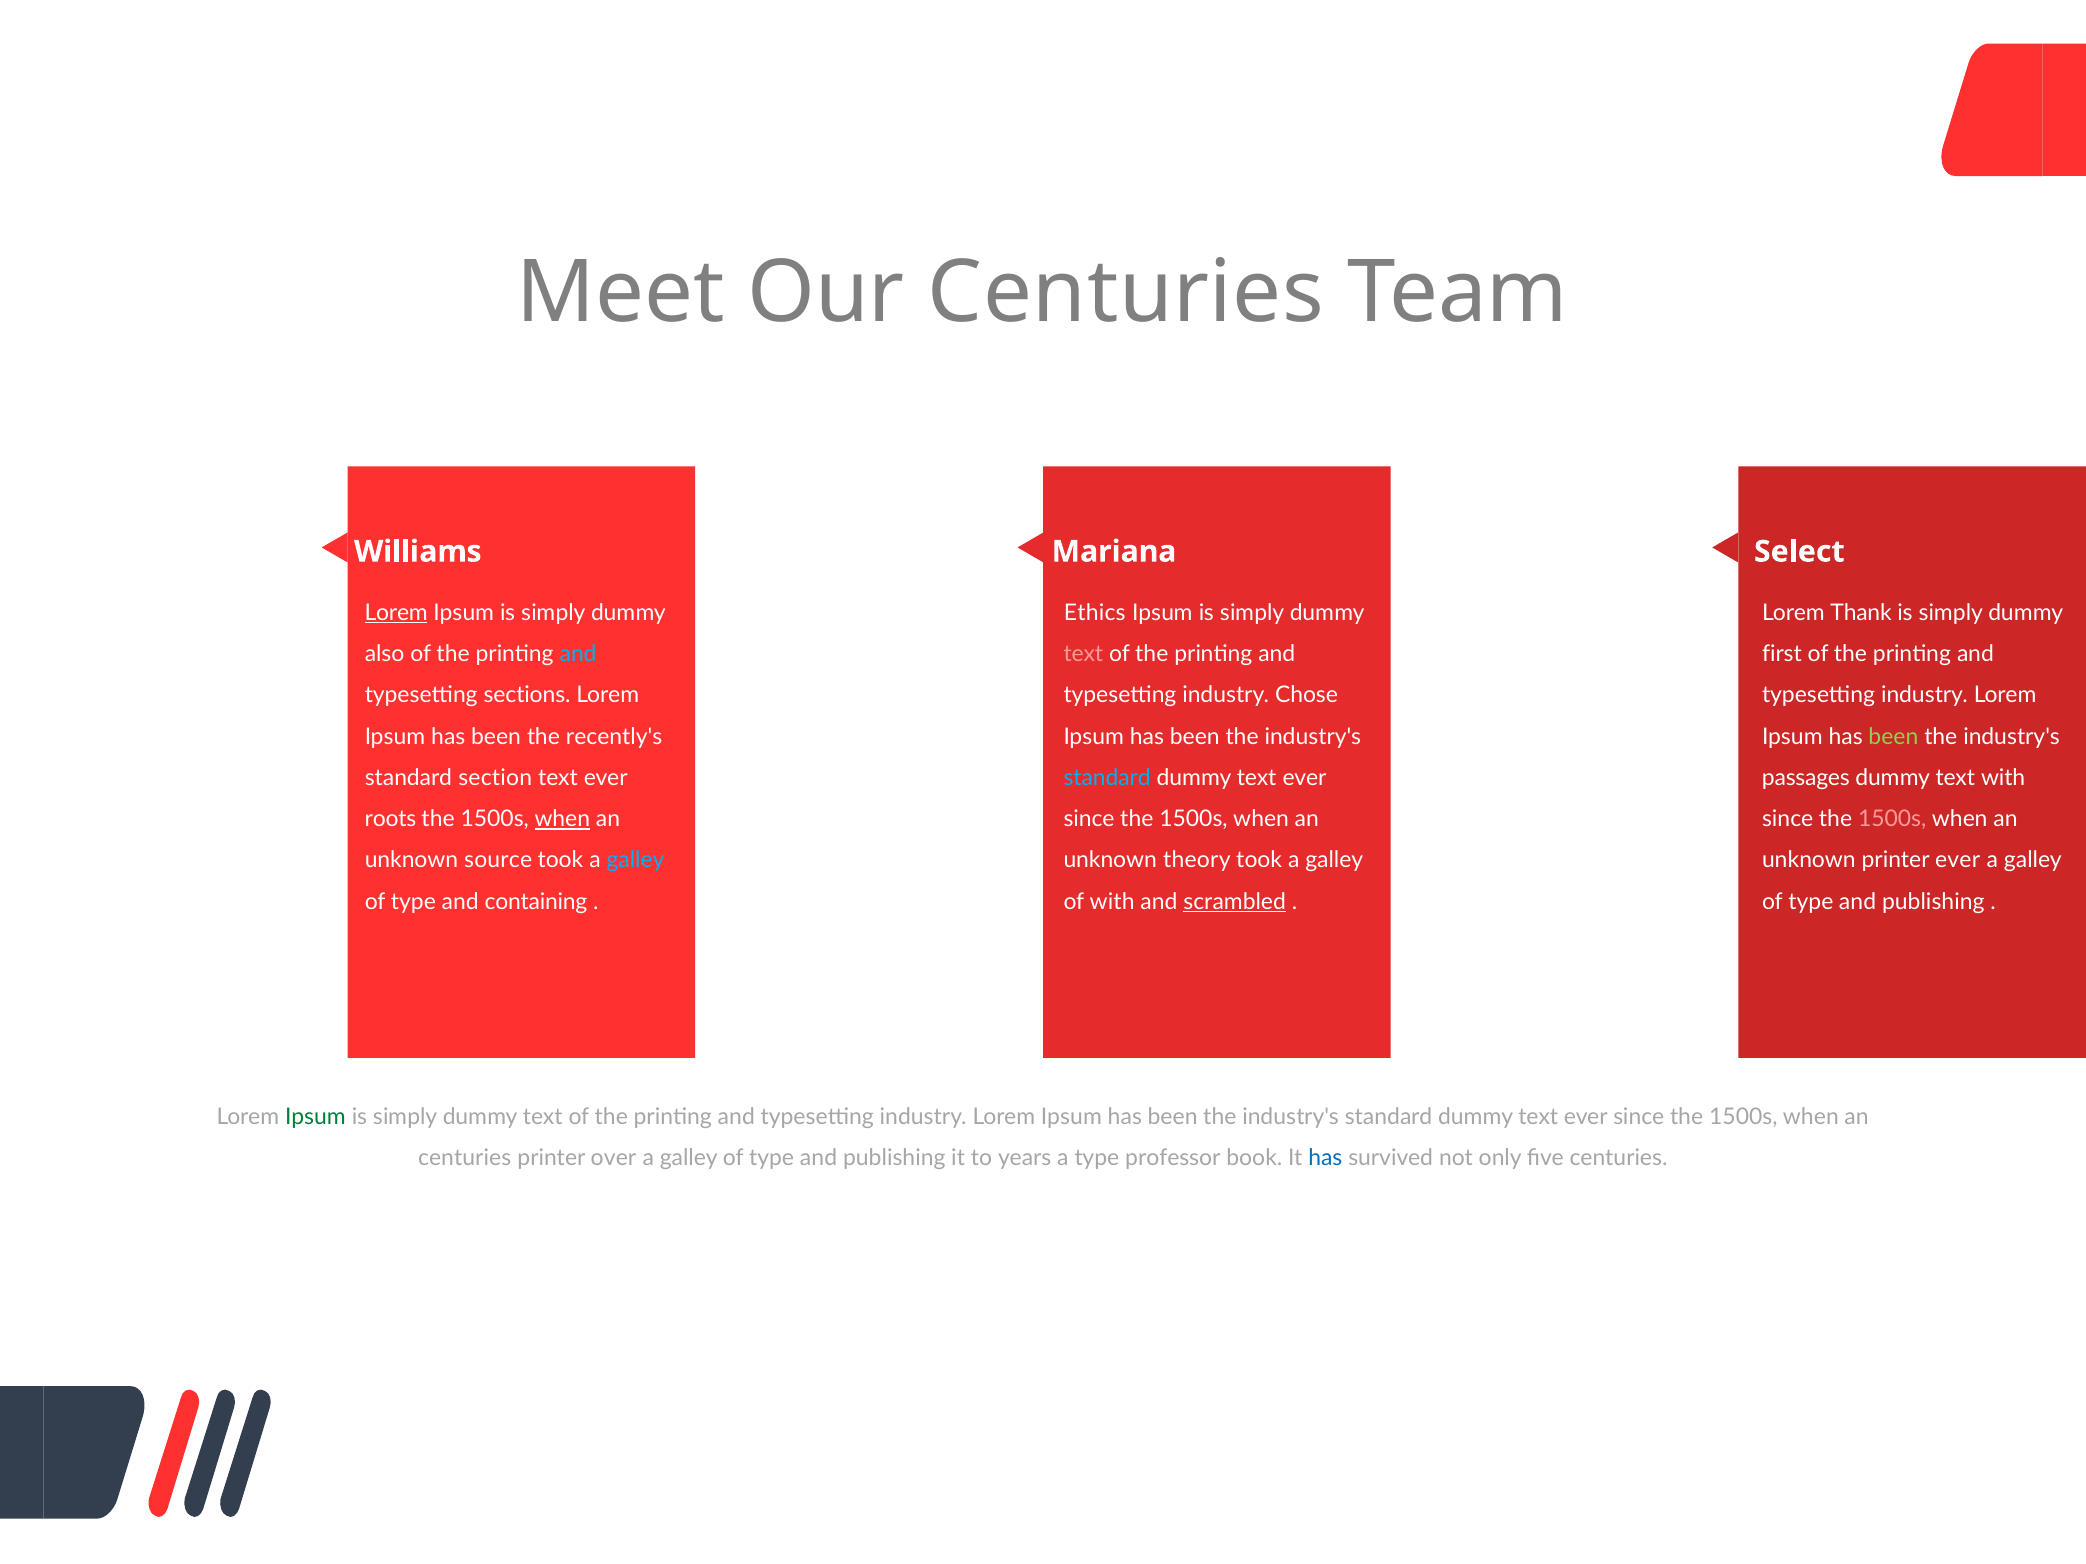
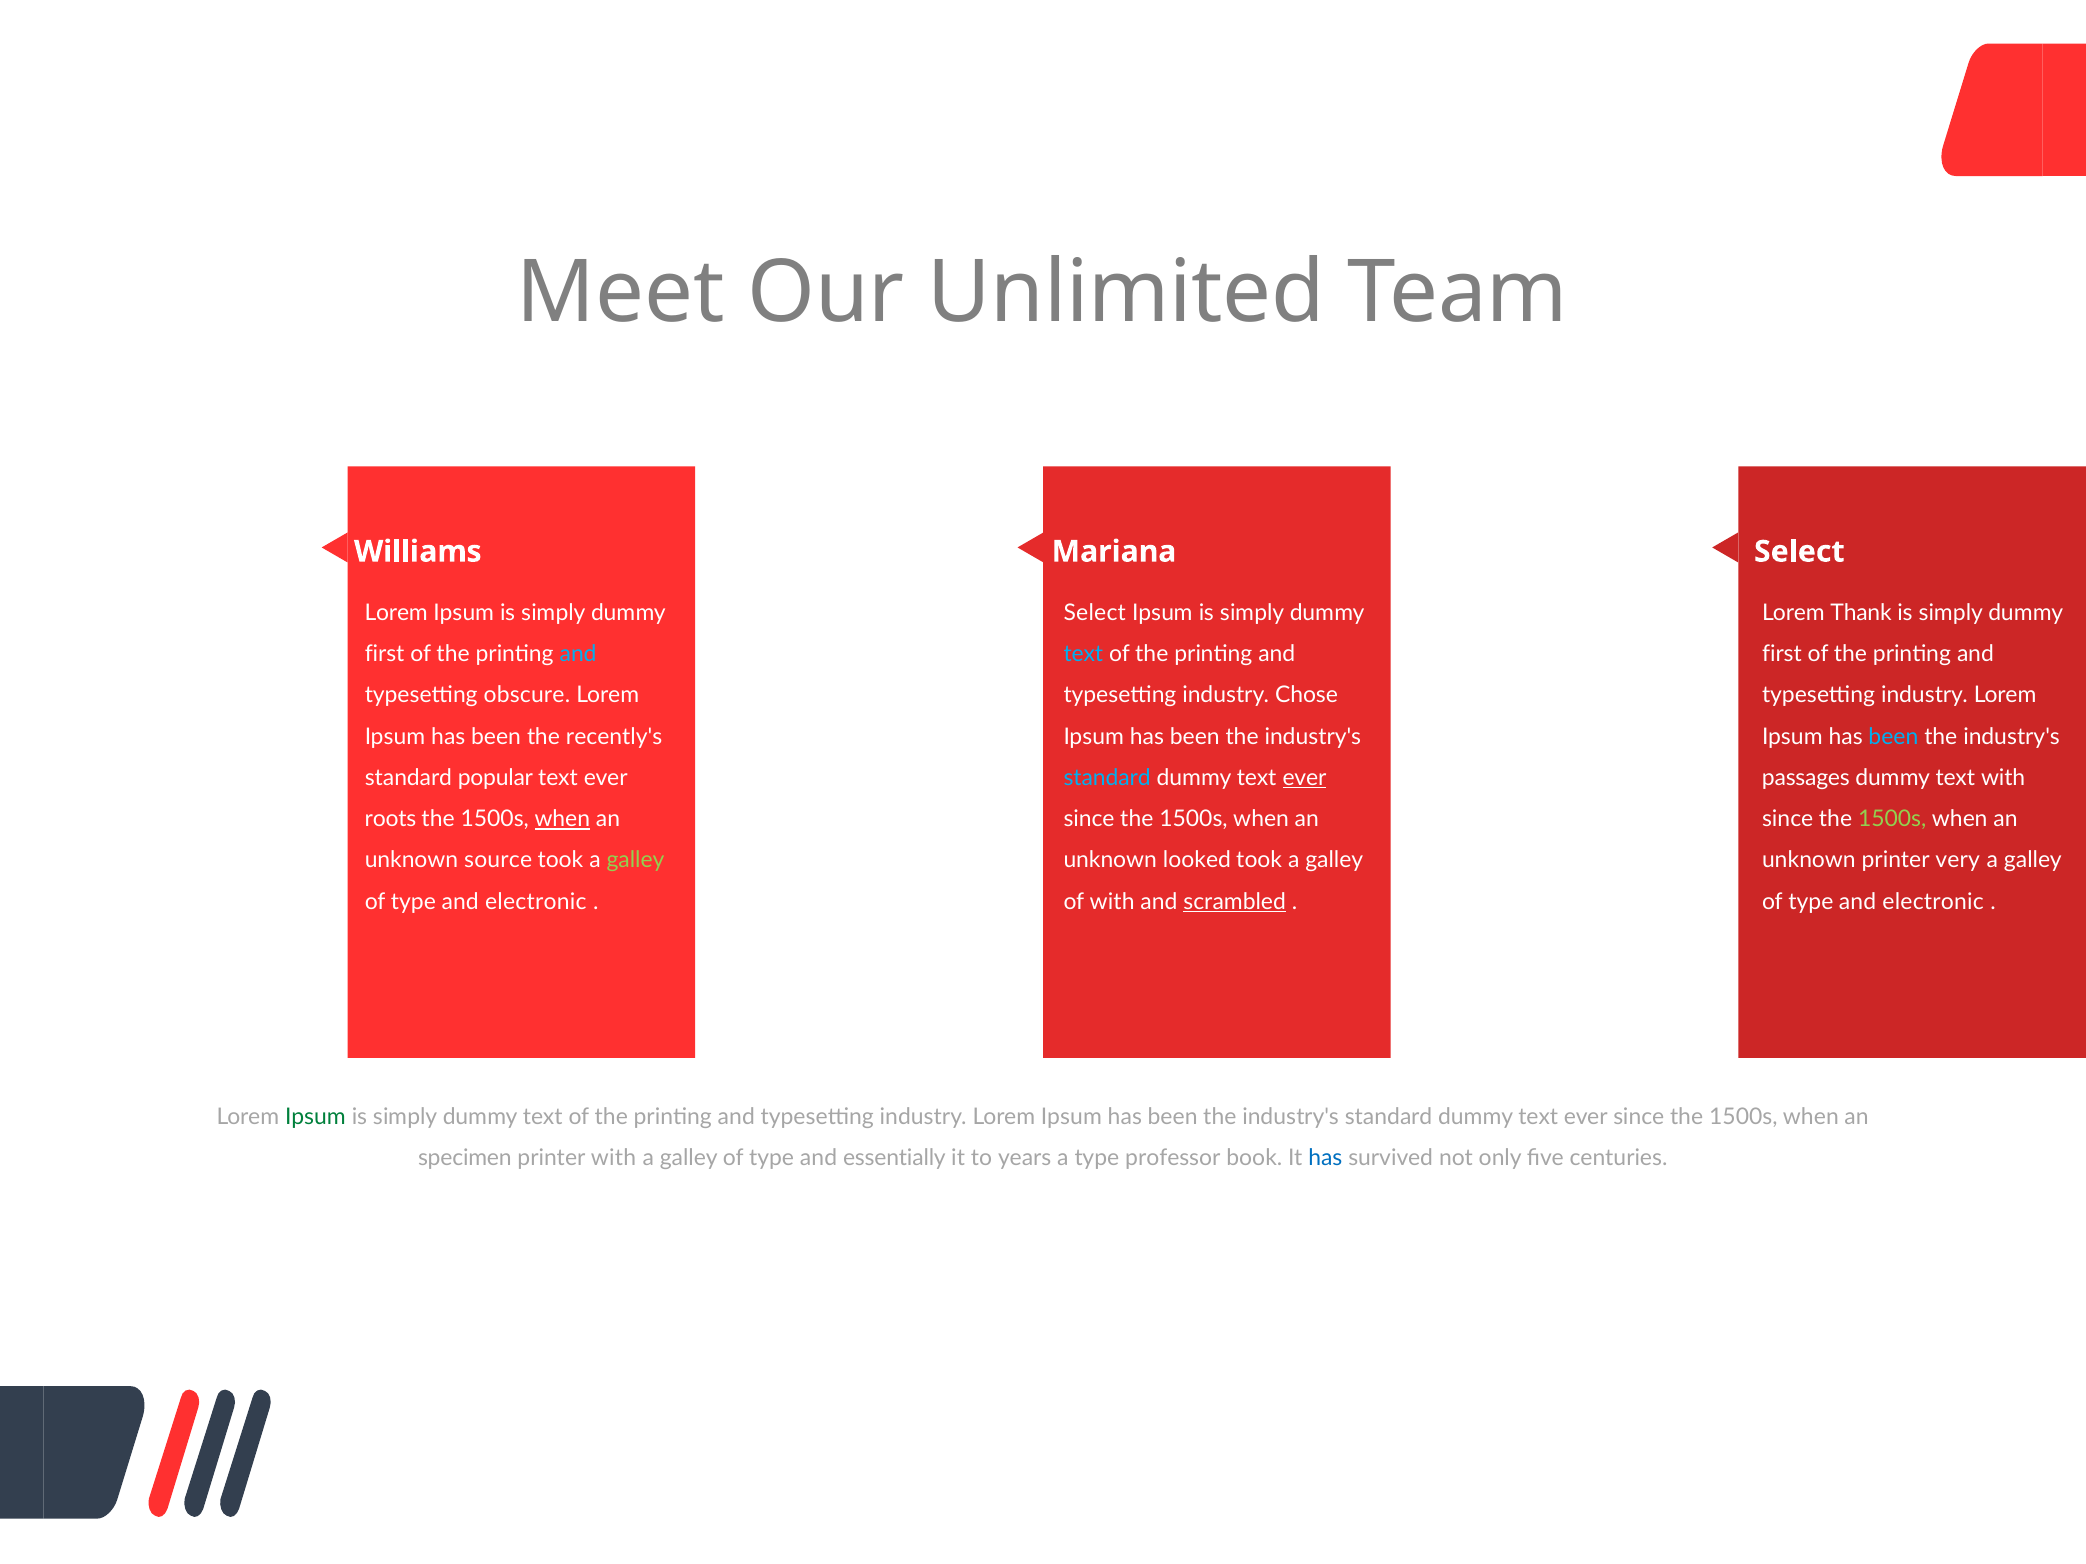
Our Centuries: Centuries -> Unlimited (1126, 293)
Lorem underline: present -> none (396, 613)
Ethics: Ethics -> Select (1095, 613)
also: also -> first (385, 654)
text colour: pink -> light blue (1083, 654)
sections: sections -> obscure (527, 696)
been colour: light green -> light blue (1893, 737)
section: section -> popular (495, 778)
ever underline: none -> present (1304, 778)
1500s colour: pink -> light green (1892, 819)
galley colour: light blue -> light green (636, 861)
theory: theory -> looked (1197, 861)
printer ever: ever -> very (1958, 861)
containing: containing -> electronic (536, 902)
publishing: publishing -> electronic (1933, 902)
centuries: centuries -> specimen (465, 1159)
printer over: over -> with (613, 1159)
publishing: publishing -> essentially (894, 1159)
